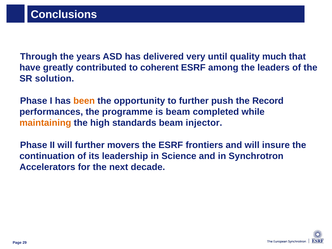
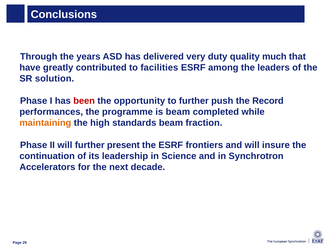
until: until -> duty (218, 56)
coherent: coherent -> facilities (159, 68)
been colour: orange -> red (84, 101)
injector: injector -> fraction (204, 123)
movers: movers -> present (123, 145)
